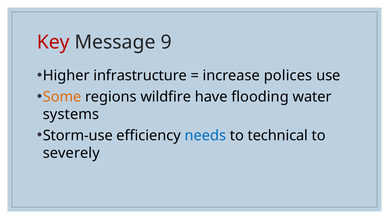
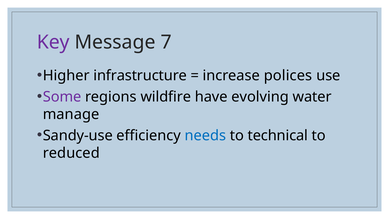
Key colour: red -> purple (53, 42)
9: 9 -> 7 (166, 42)
Some colour: orange -> purple (62, 97)
flooding: flooding -> evolving (260, 97)
systems: systems -> manage (71, 114)
Storm-use: Storm-use -> Sandy-use (78, 135)
severely: severely -> reduced (71, 153)
